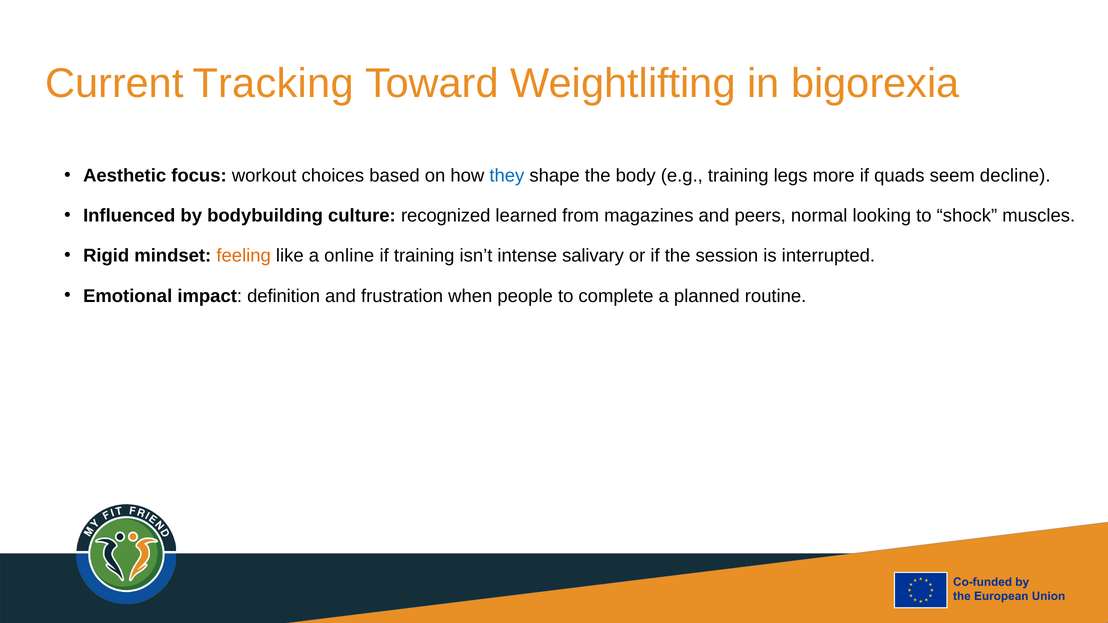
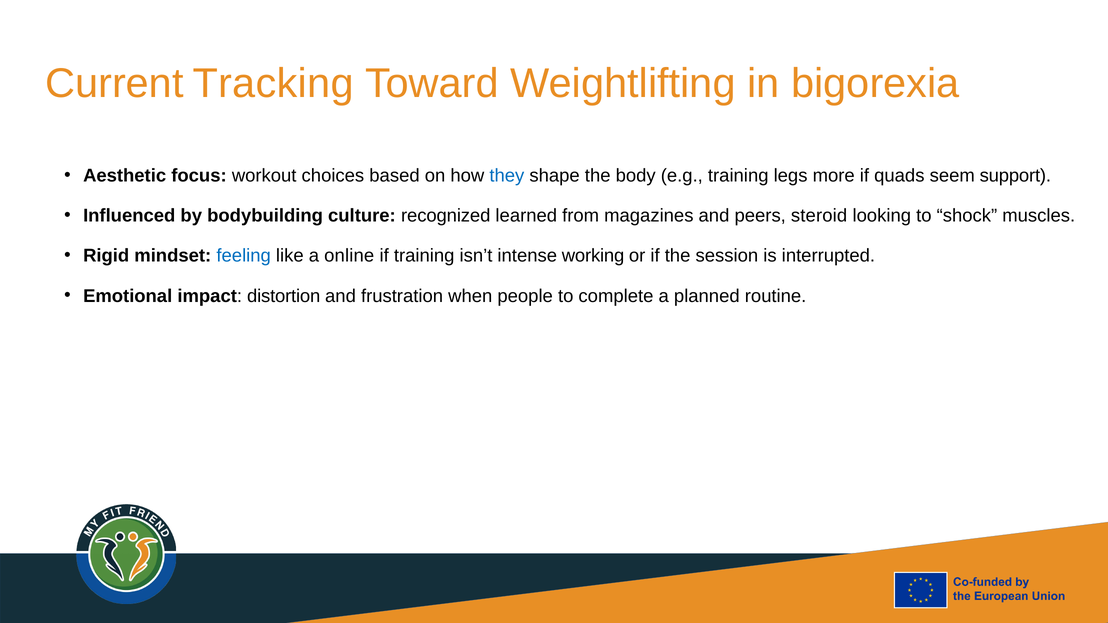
decline: decline -> support (1015, 176)
normal: normal -> steroid (819, 216)
feeling colour: orange -> blue (244, 256)
salivary: salivary -> working (593, 256)
definition: definition -> distortion (284, 296)
